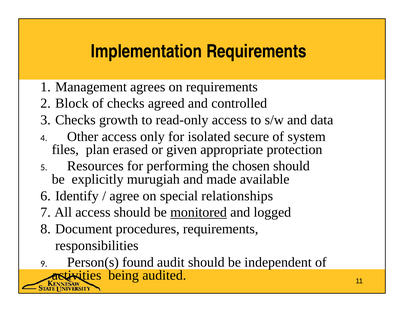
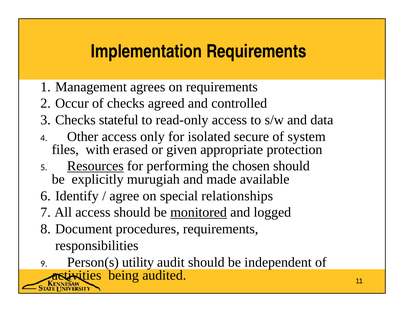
Block: Block -> Occur (72, 103)
growth: growth -> stateful (119, 120)
plan: plan -> with (98, 150)
Resources underline: none -> present (95, 166)
found: found -> utility (138, 262)
